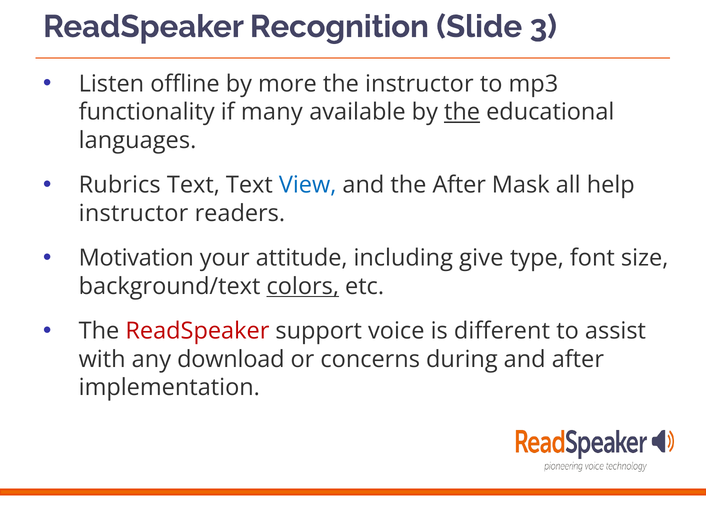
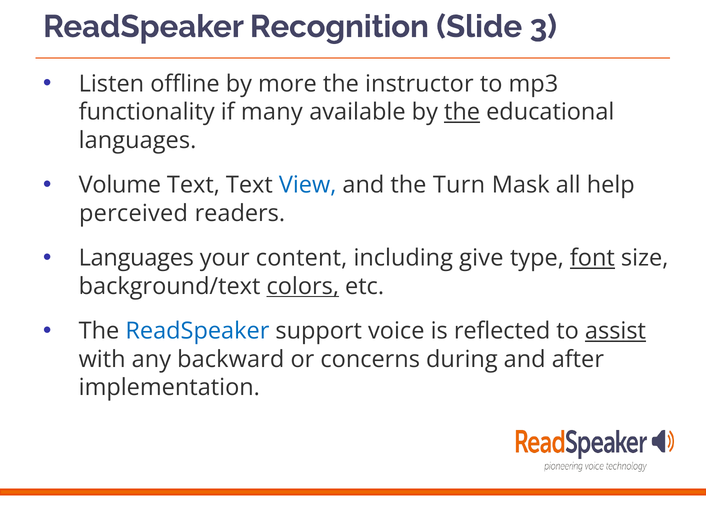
Rubrics: Rubrics -> Volume (120, 185)
the After: After -> Turn (459, 185)
instructor: instructor -> perceived (134, 213)
Motivation: Motivation -> Languages (136, 258)
attitude: attitude -> content (302, 258)
font underline: none -> present (592, 258)
ReadSpeaker colour: red -> blue (197, 331)
different: different -> reflected (502, 331)
assist underline: none -> present (615, 331)
download: download -> backward (231, 359)
